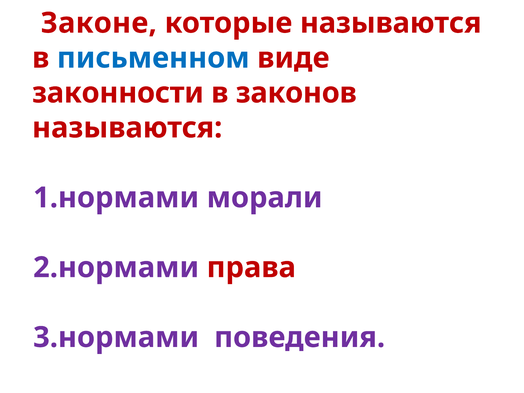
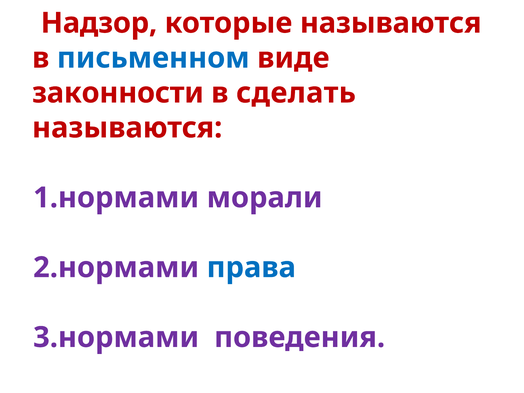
Законе: Законе -> Надзор (99, 23)
законов: законов -> сделать (296, 93)
права colour: red -> blue (251, 268)
